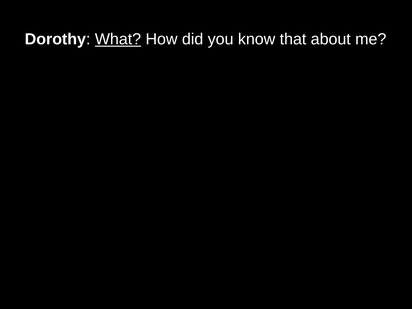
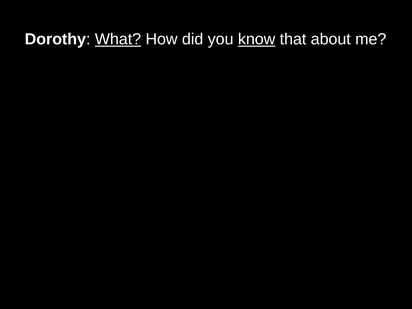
know underline: none -> present (257, 39)
